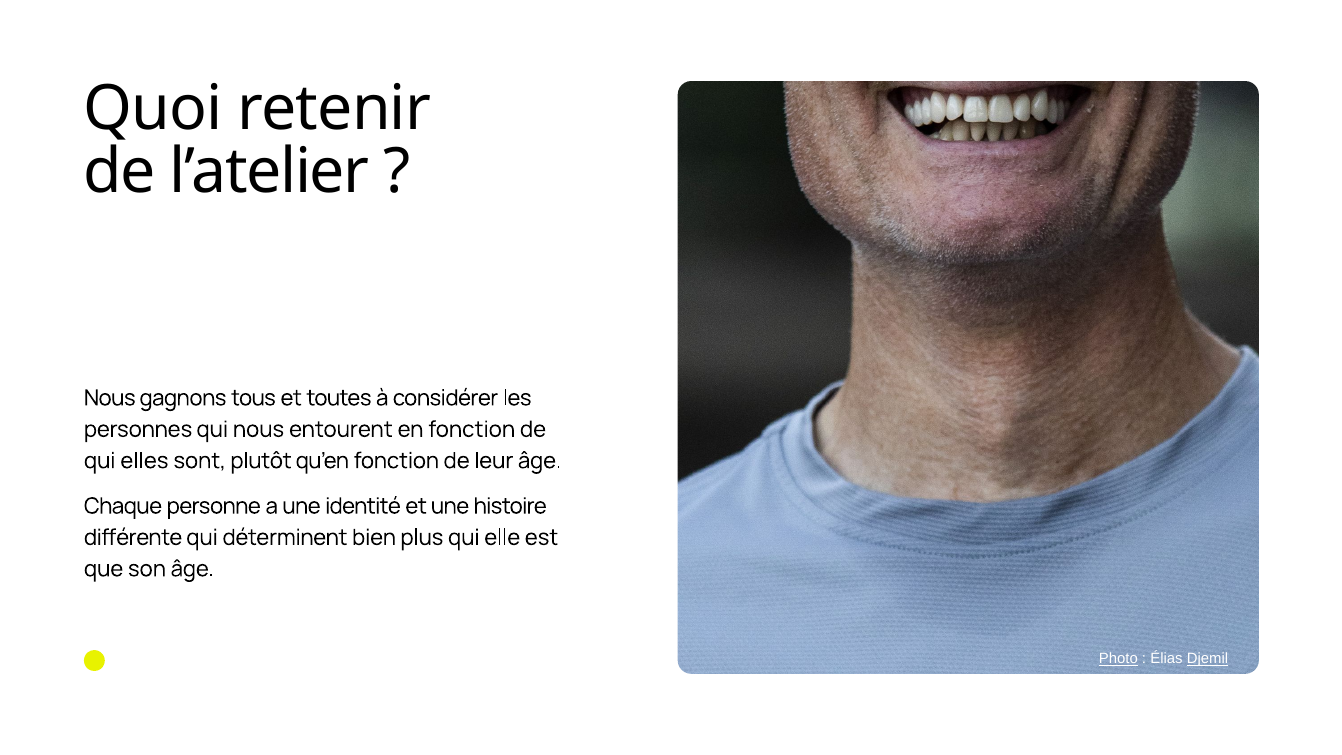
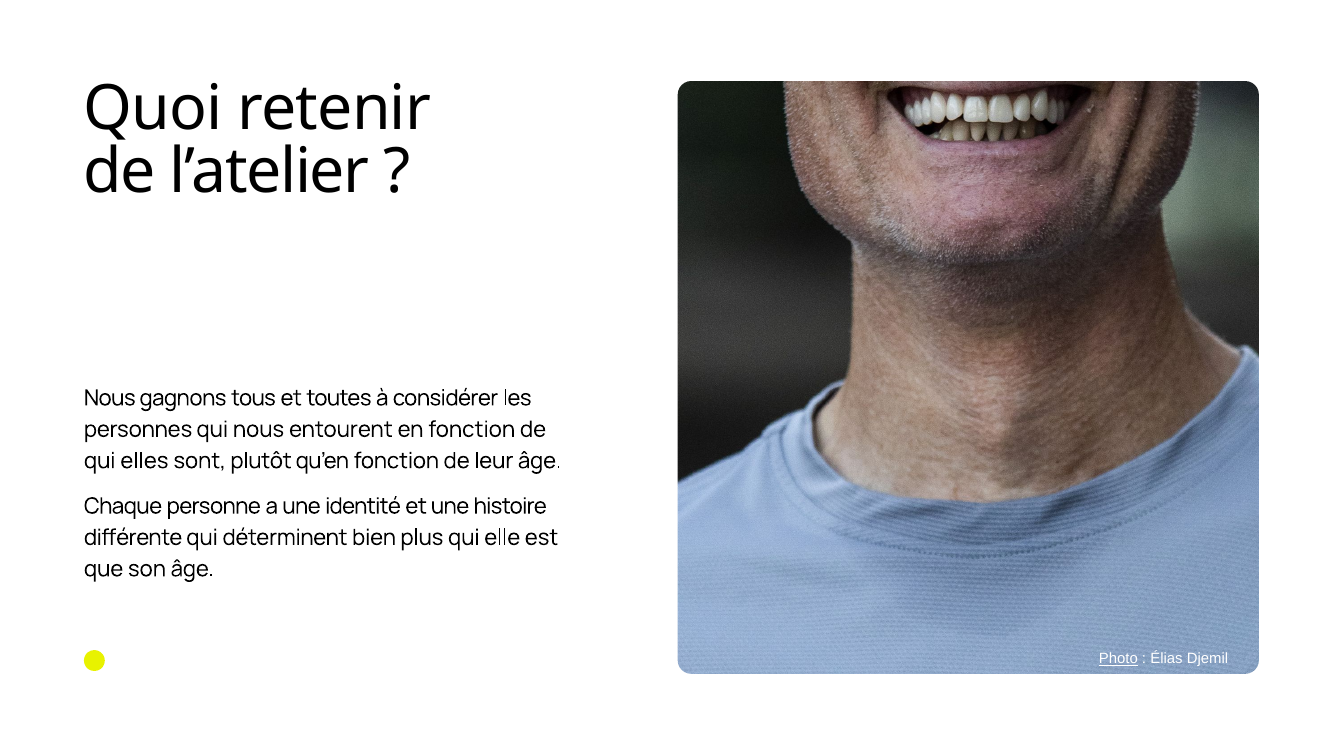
Djemil underline: present -> none (1208, 659)
